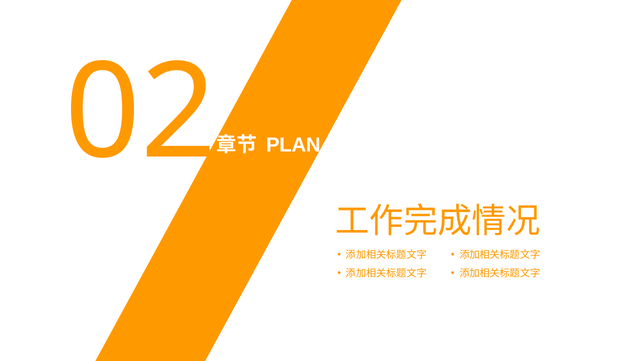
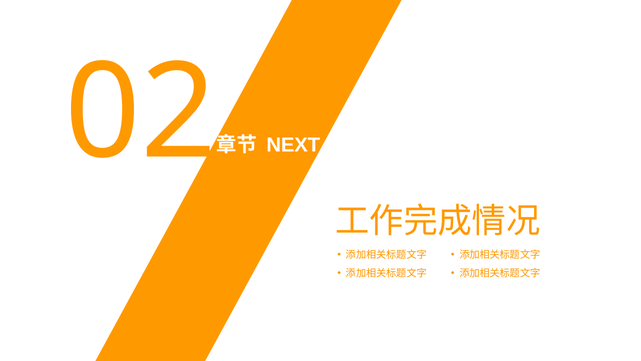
PLAN: PLAN -> NEXT (293, 145)
